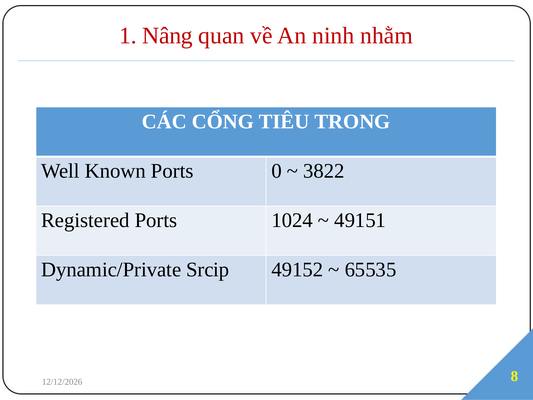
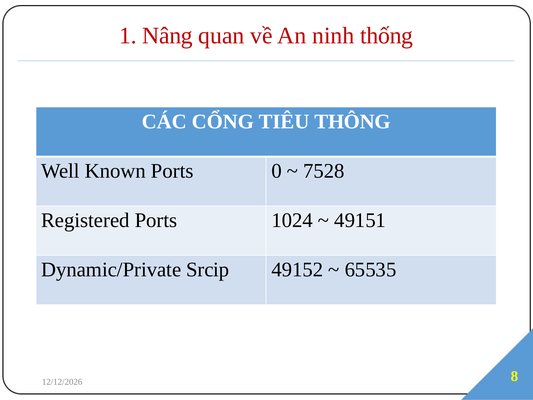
nhằm: nhằm -> thống (387, 36)
TRONG: TRONG -> THÔNG (353, 121)
3822: 3822 -> 7528 (324, 171)
